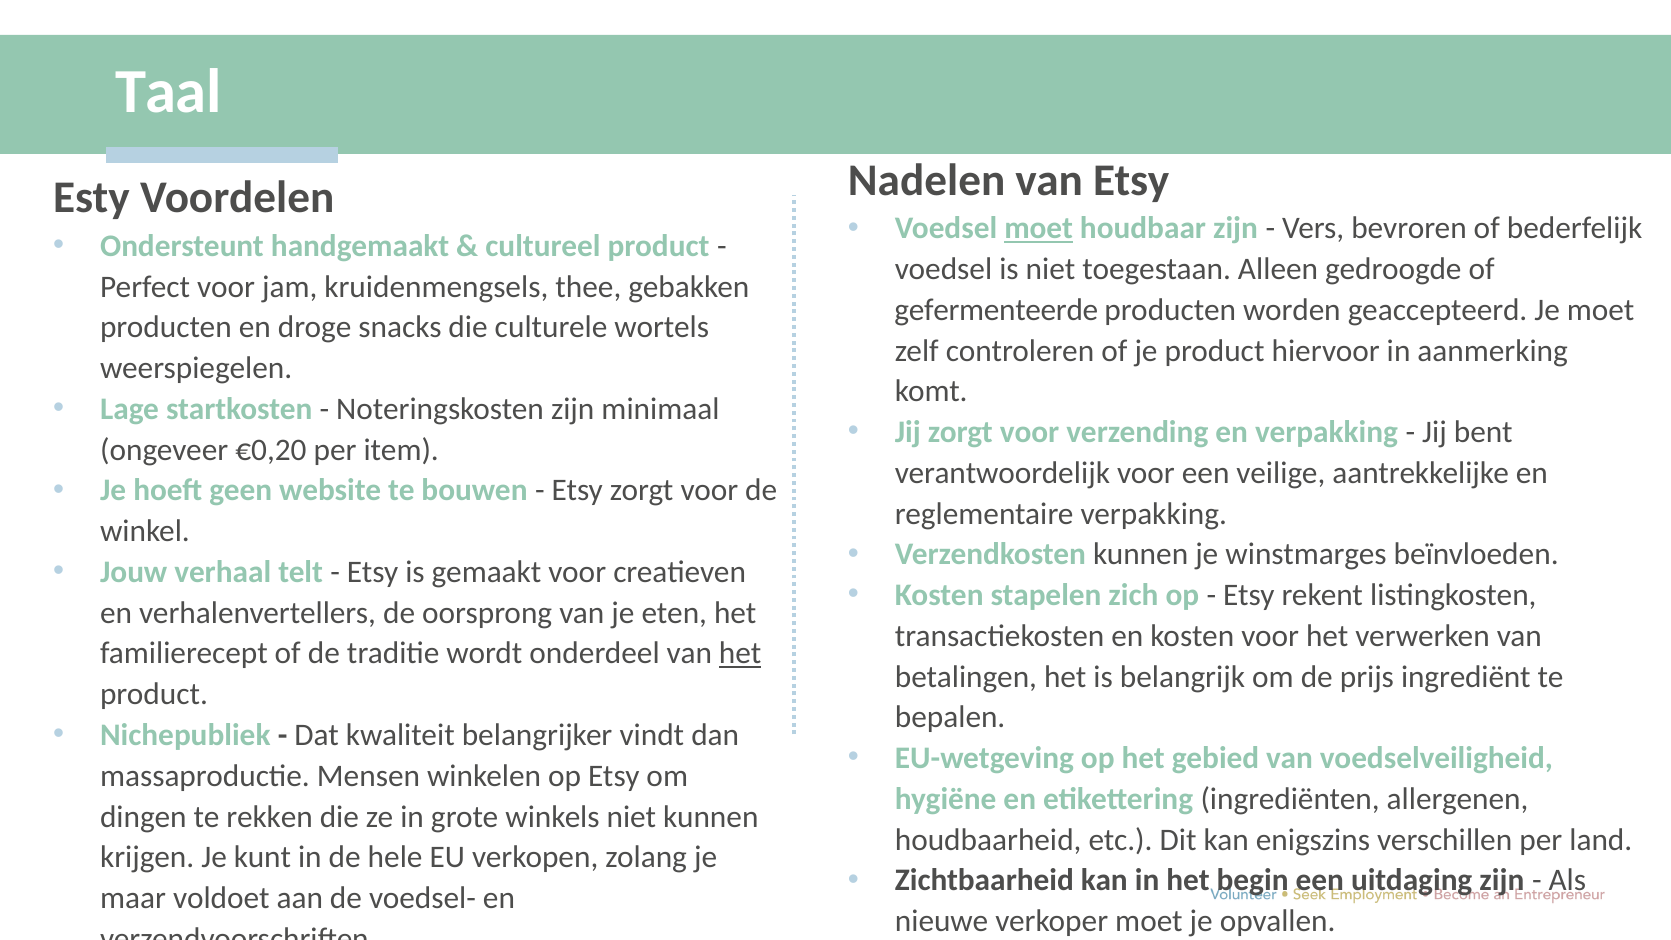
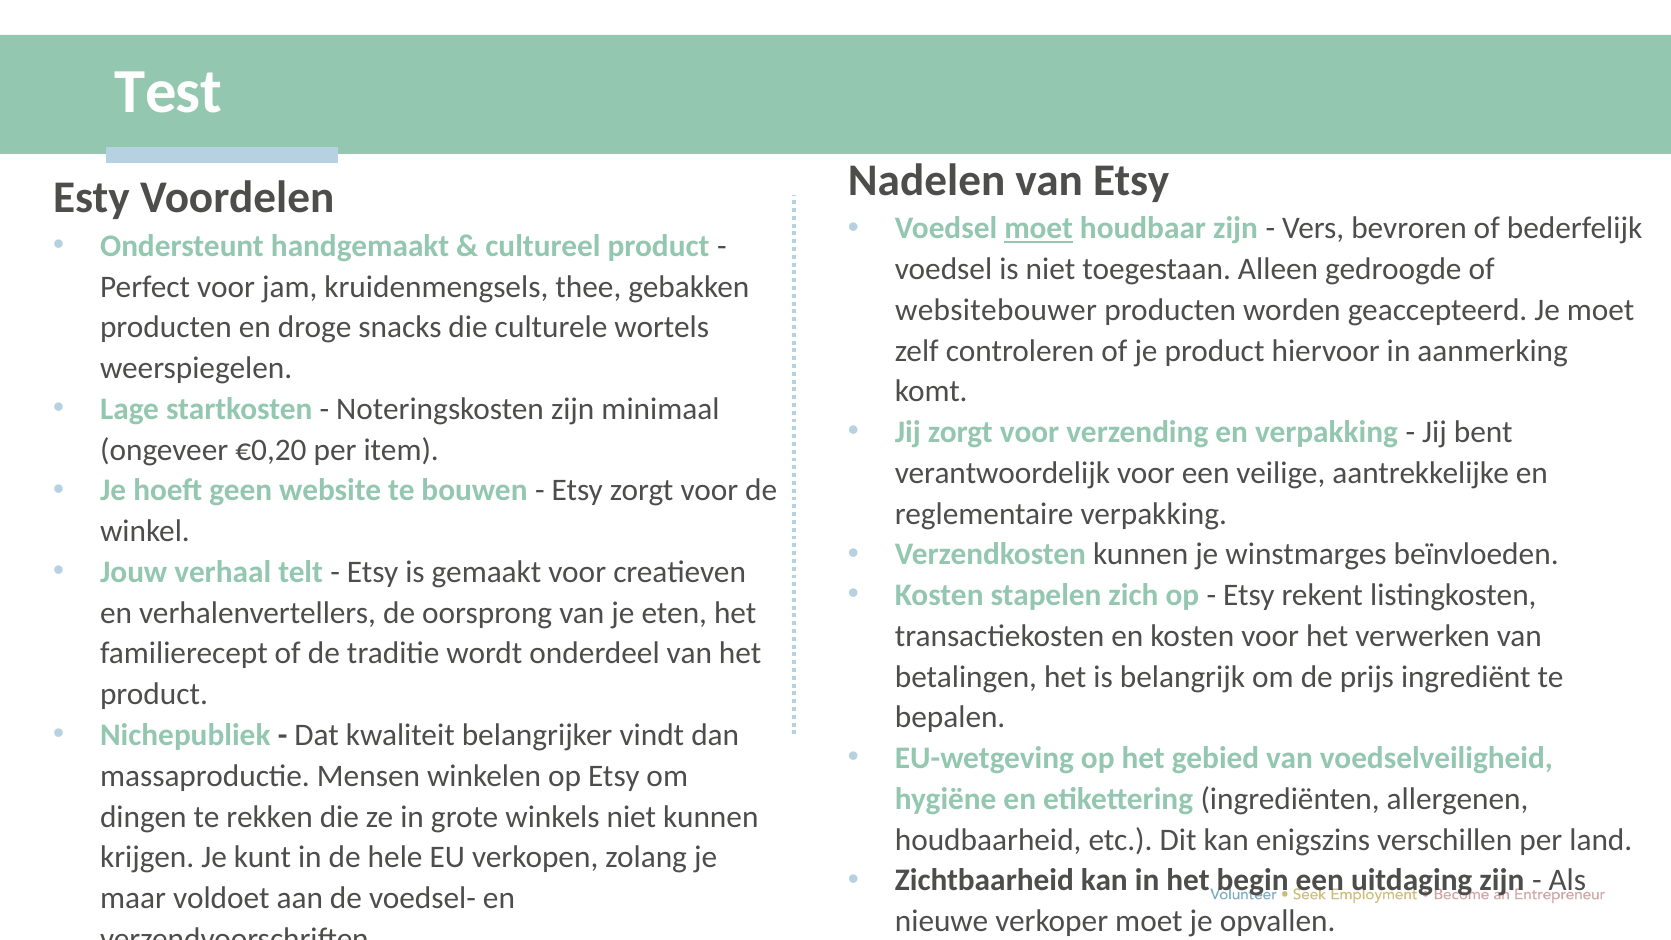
Taal: Taal -> Test (168, 92)
gefermenteerde: gefermenteerde -> websitebouwer (996, 310)
het underline: present -> none (740, 654)
